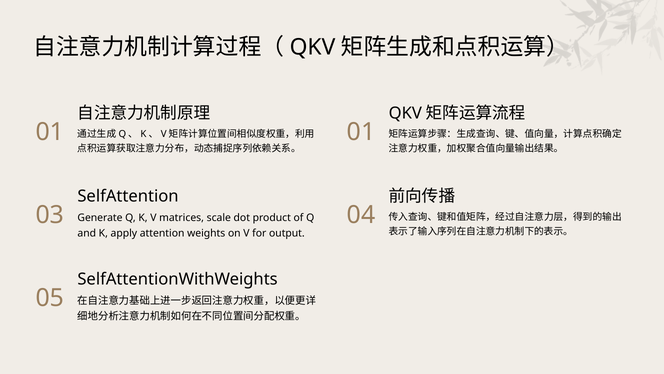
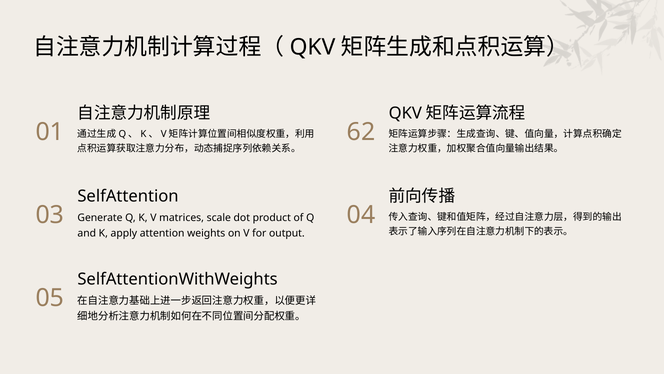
01: 01 -> 62 (361, 132)
